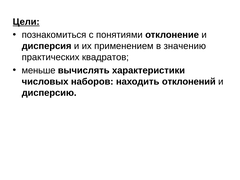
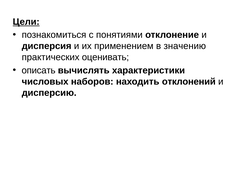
квадратов: квадратов -> оценивать (105, 57)
меньше: меньше -> описать (39, 70)
